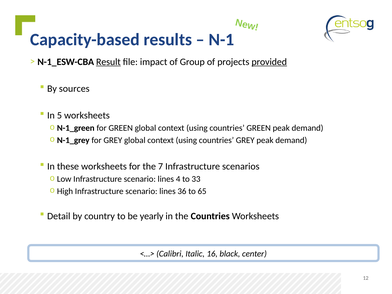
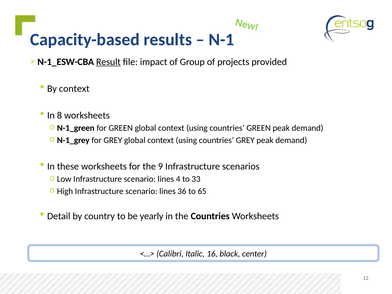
provided underline: present -> none (269, 62)
By sources: sources -> context (74, 89)
5: 5 -> 8 (59, 115)
7: 7 -> 9 (161, 166)
